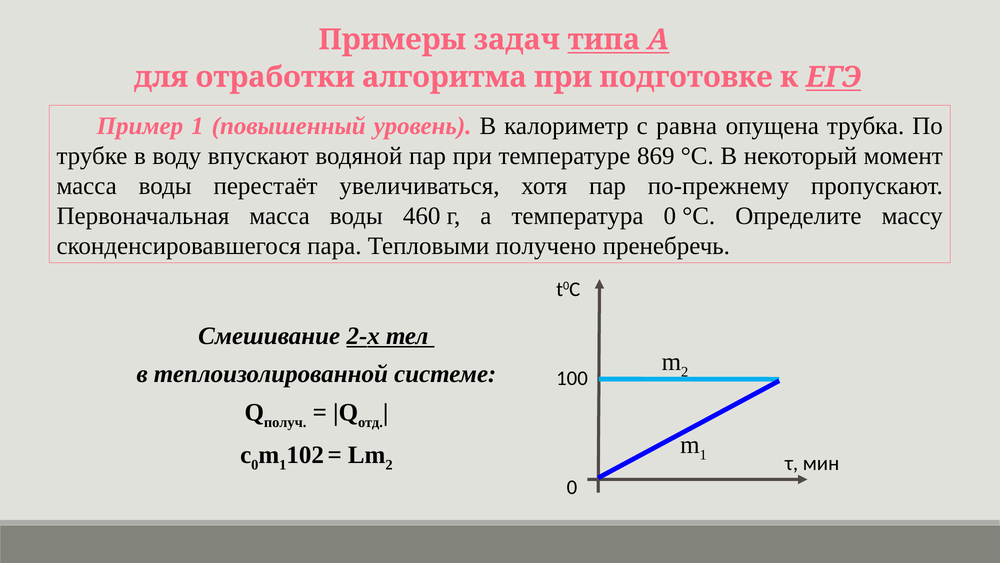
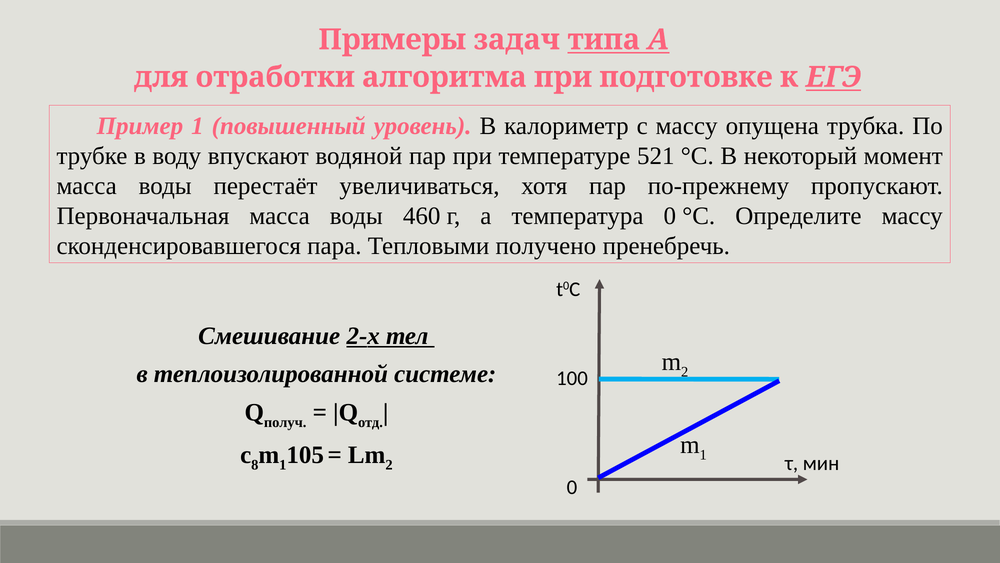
с равна: равна -> массу (687, 126)
869: 869 -> 521 (656, 156)
с 0: 0 -> 8 (255, 464)
102: 102 -> 105 (305, 455)
